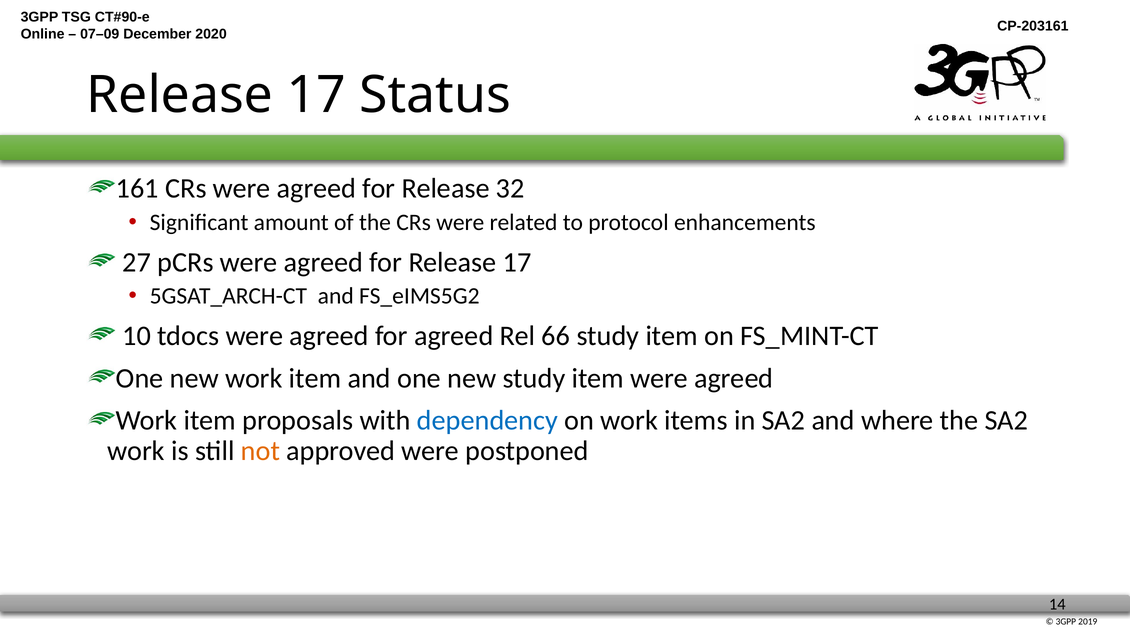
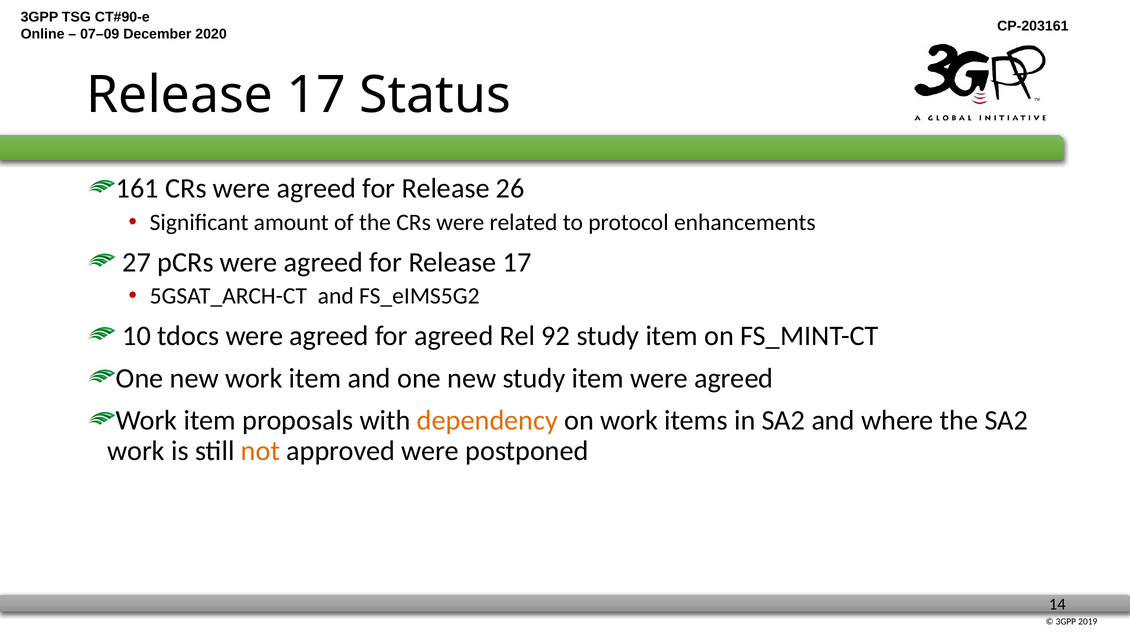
32: 32 -> 26 (510, 189)
66: 66 -> 92 (556, 336)
dependency colour: blue -> orange (487, 420)
